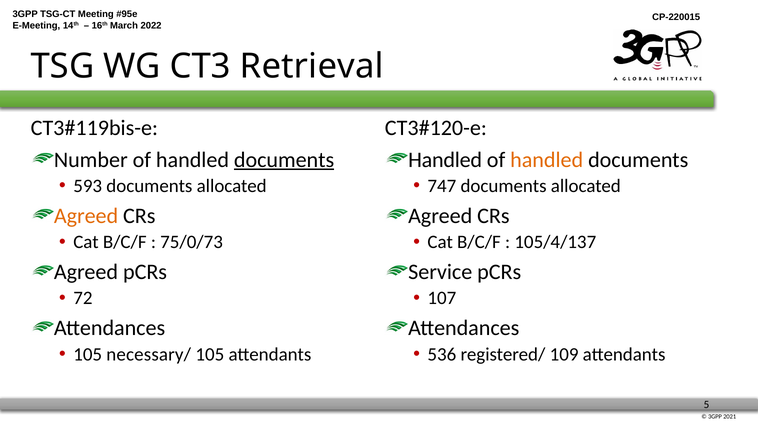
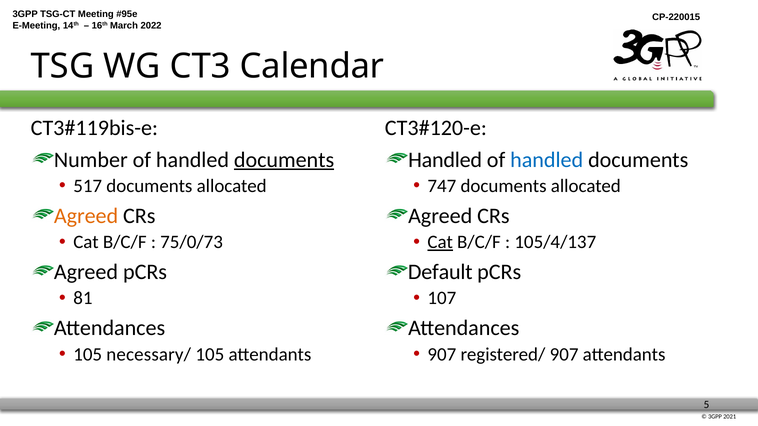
Retrieval: Retrieval -> Calendar (312, 66)
handled colour: orange -> blue (547, 160)
593: 593 -> 517 (88, 186)
Cat underline: none -> present (440, 242)
Service: Service -> Default (440, 272)
72: 72 -> 81 (83, 298)
536: 536 -> 907 (442, 355)
registered/ 109: 109 -> 907 (564, 355)
